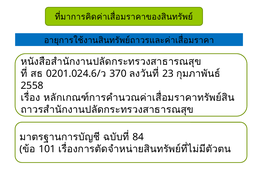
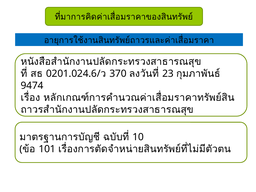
2558: 2558 -> 9474 (32, 86)
84: 84 -> 10 (138, 137)
